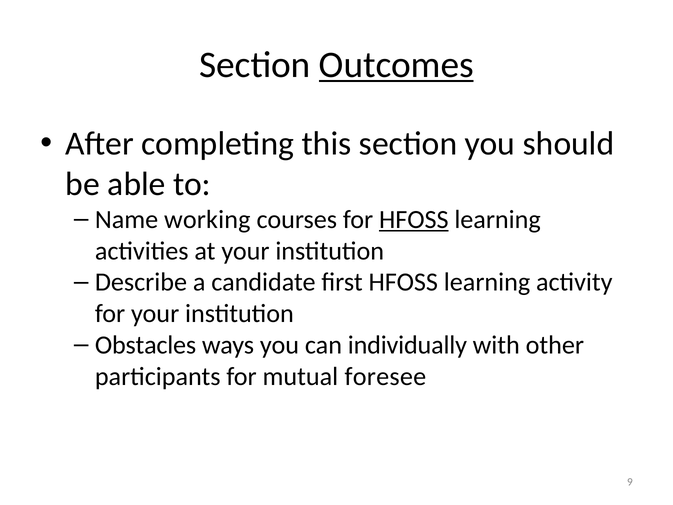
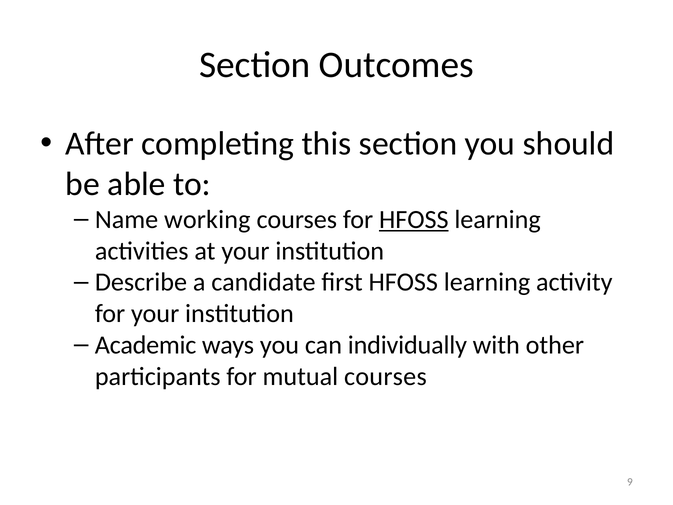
Outcomes underline: present -> none (396, 65)
Obstacles: Obstacles -> Academic (146, 345)
mutual foresee: foresee -> courses (385, 376)
